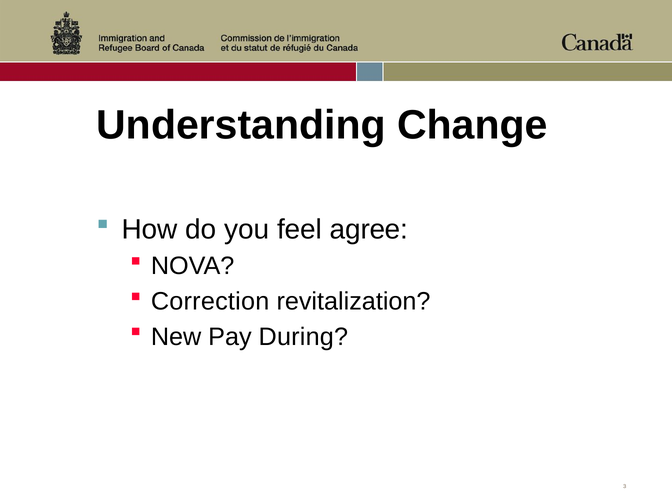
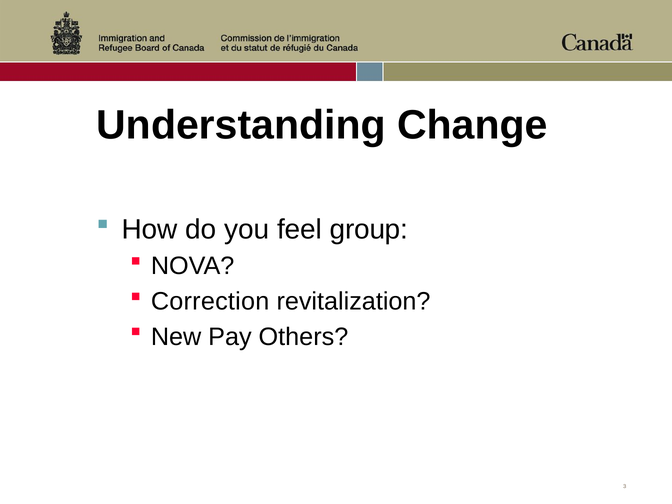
agree: agree -> group (369, 229)
During: During -> Others (303, 337)
